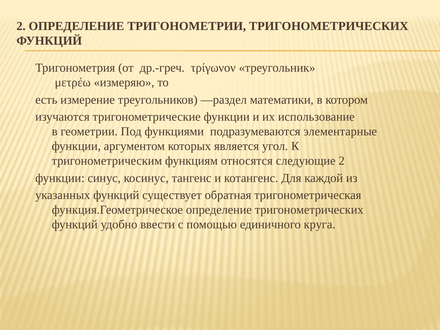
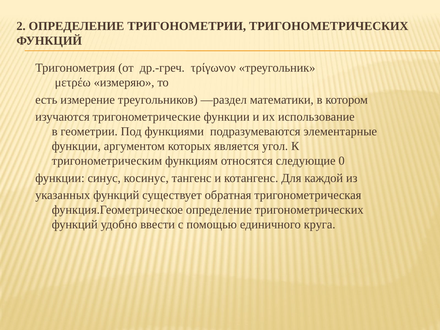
следующие 2: 2 -> 0 (342, 161)
